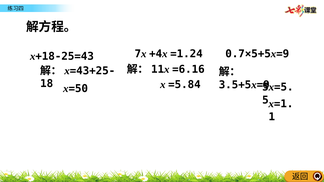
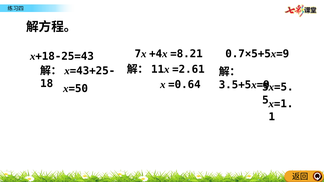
=1.24: =1.24 -> =8.21 (186, 54)
=6.16: =6.16 -> =2.61 (188, 69)
=5.84: =5.84 -> =0.64 (184, 85)
